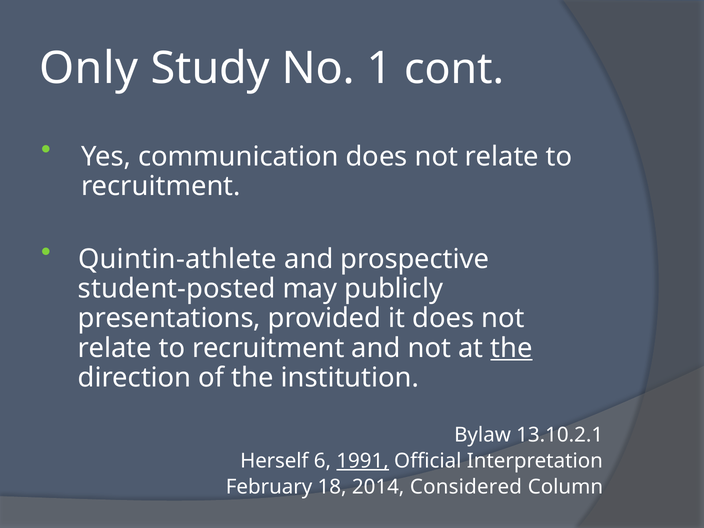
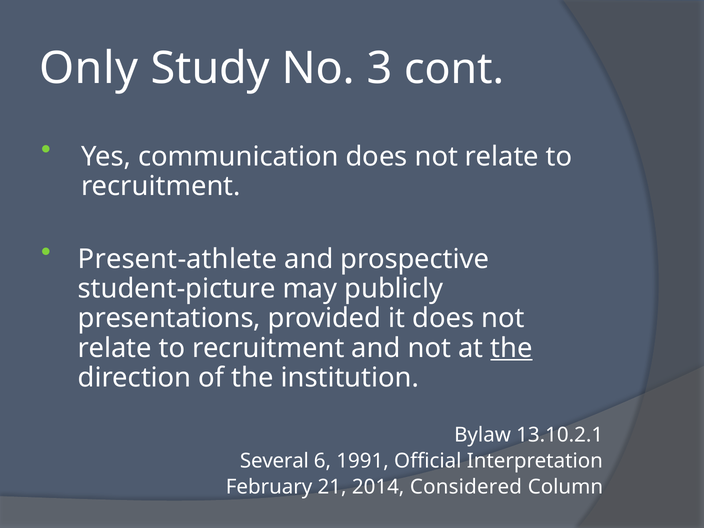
1: 1 -> 3 (379, 68)
Quintin-athlete: Quintin-athlete -> Present-athlete (178, 259)
student-posted: student-posted -> student-picture (177, 289)
Herself: Herself -> Several (274, 461)
1991 underline: present -> none (363, 461)
18: 18 -> 21 (332, 487)
